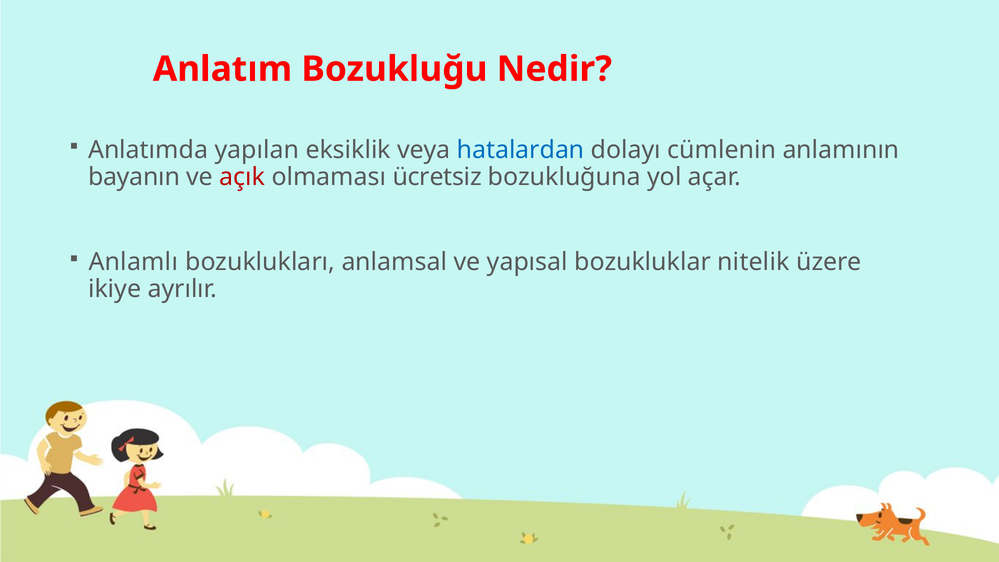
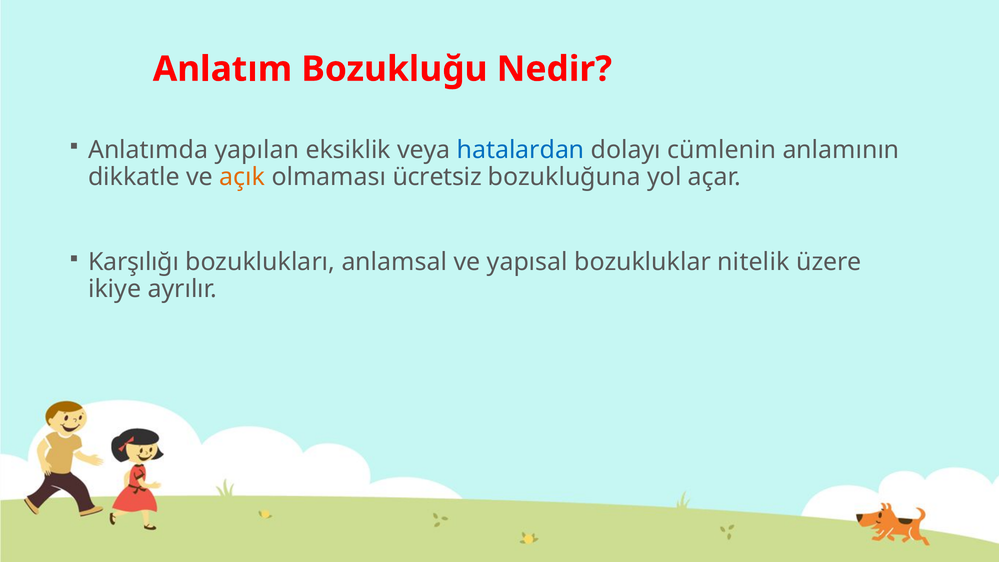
bayanın: bayanın -> dikkatle (134, 177)
açık colour: red -> orange (242, 177)
Anlamlı: Anlamlı -> Karşılığı (134, 262)
